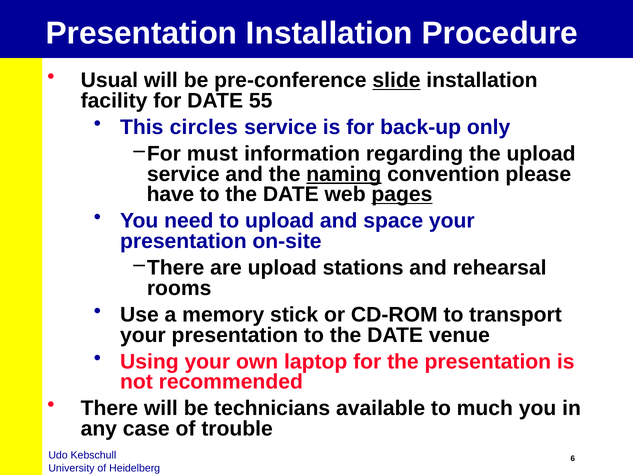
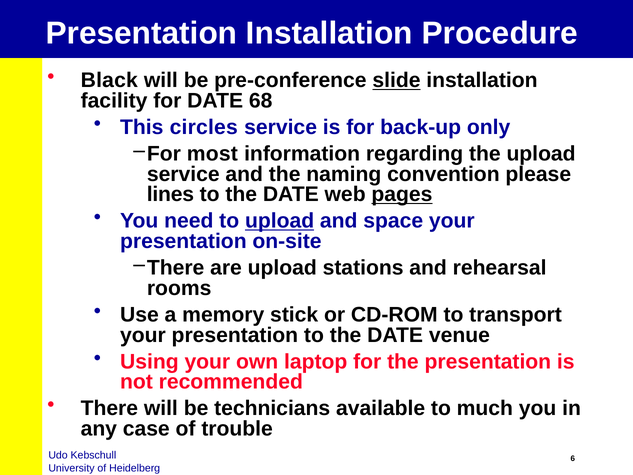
Usual: Usual -> Black (109, 80)
55: 55 -> 68 (261, 101)
must: must -> most (212, 154)
naming underline: present -> none (344, 174)
have: have -> lines (170, 194)
upload underline: none -> present (280, 221)
